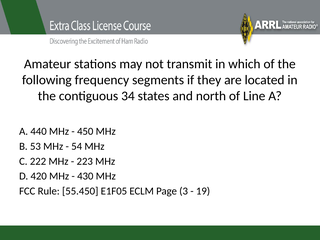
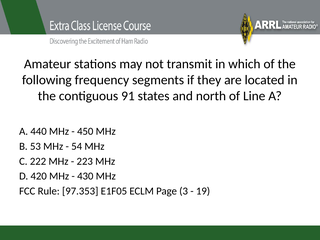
34: 34 -> 91 (128, 96)
55.450: 55.450 -> 97.353 (80, 191)
